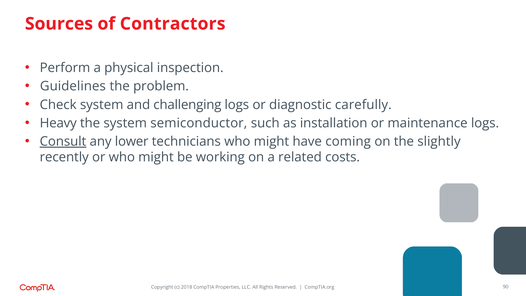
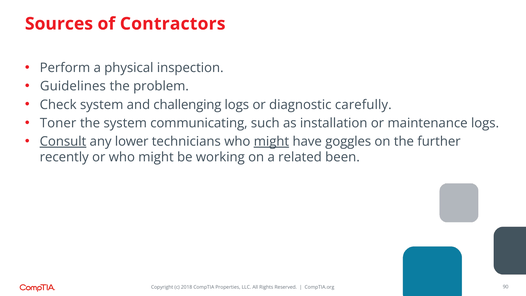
Heavy: Heavy -> Toner (58, 123)
semiconductor: semiconductor -> communicating (199, 123)
might underline: none -> present (271, 141)
coming: coming -> goggles (348, 141)
slightly: slightly -> further (439, 141)
costs: costs -> been (342, 157)
